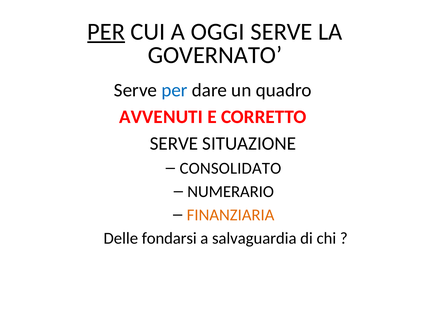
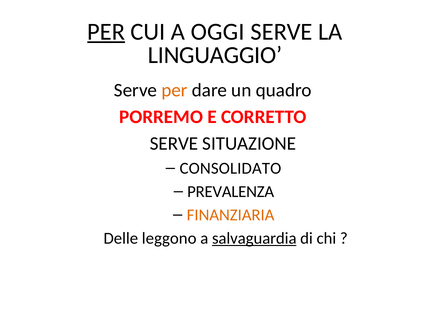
GOVERNATO: GOVERNATO -> LINGUAGGIO (215, 55)
per colour: blue -> orange (174, 90)
AVVENUTI: AVVENUTI -> PORREMO (161, 117)
NUMERARIO: NUMERARIO -> PREVALENZA (231, 192)
fondarsi: fondarsi -> leggono (169, 239)
salvaguardia underline: none -> present (254, 239)
